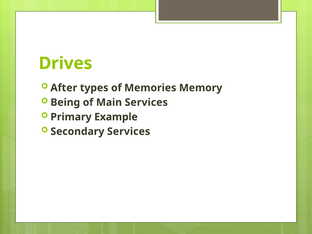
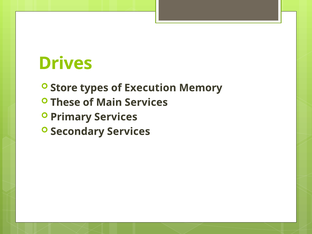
After: After -> Store (64, 88)
Memories: Memories -> Execution (150, 88)
Being: Being -> These (65, 102)
Primary Example: Example -> Services (116, 117)
